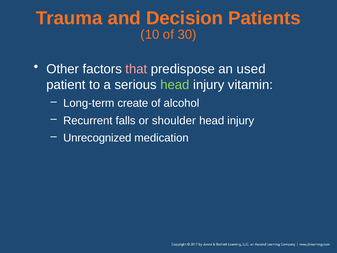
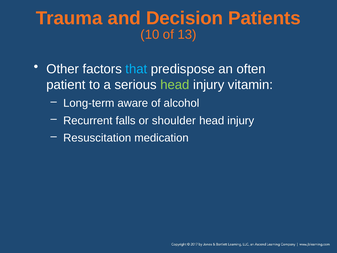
30: 30 -> 13 (187, 34)
that colour: pink -> light blue (136, 69)
used: used -> often (251, 69)
create: create -> aware (133, 103)
Unrecognized: Unrecognized -> Resuscitation (97, 138)
